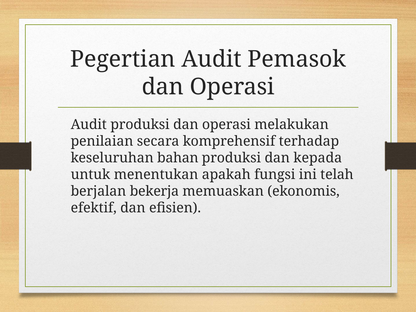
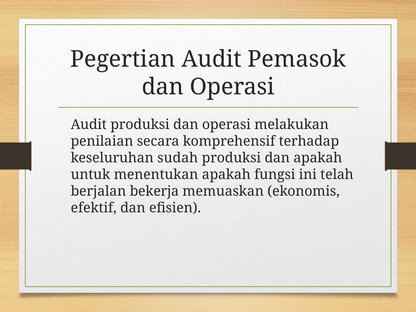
bahan: bahan -> sudah (178, 158)
dan kepada: kepada -> apakah (318, 158)
